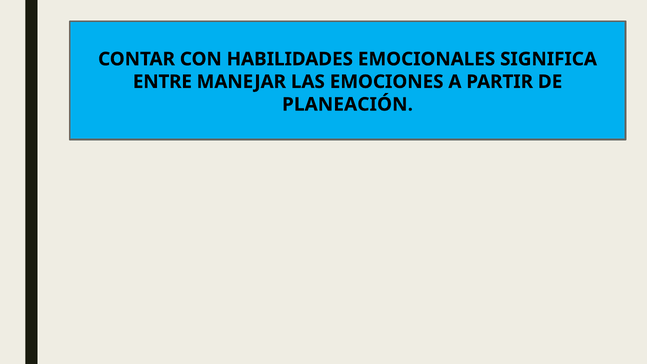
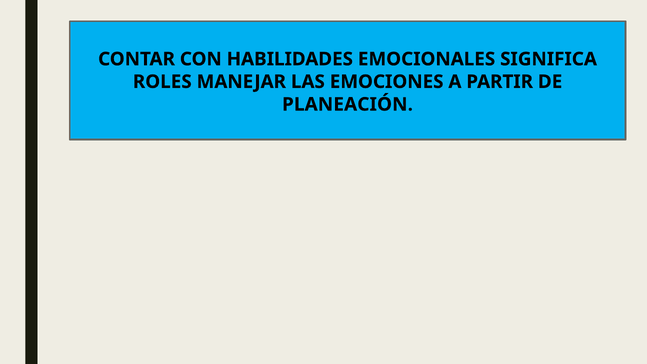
ENTRE: ENTRE -> ROLES (162, 82)
